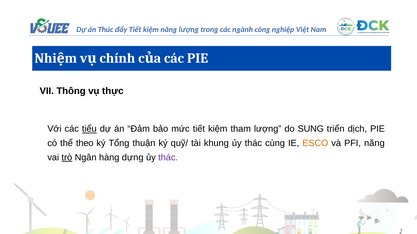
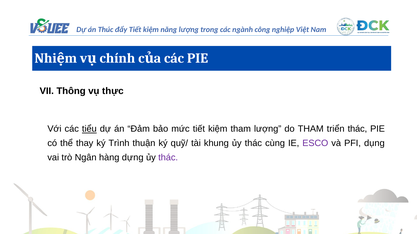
do SUNG: SUNG -> THAM (311, 129)
triển dịch: dịch -> thác (357, 129)
theo: theo -> thay (85, 144)
Tổng: Tổng -> Trình (119, 144)
ESCO colour: orange -> purple (315, 144)
PFI năng: năng -> dụng (374, 144)
trò underline: present -> none (67, 158)
